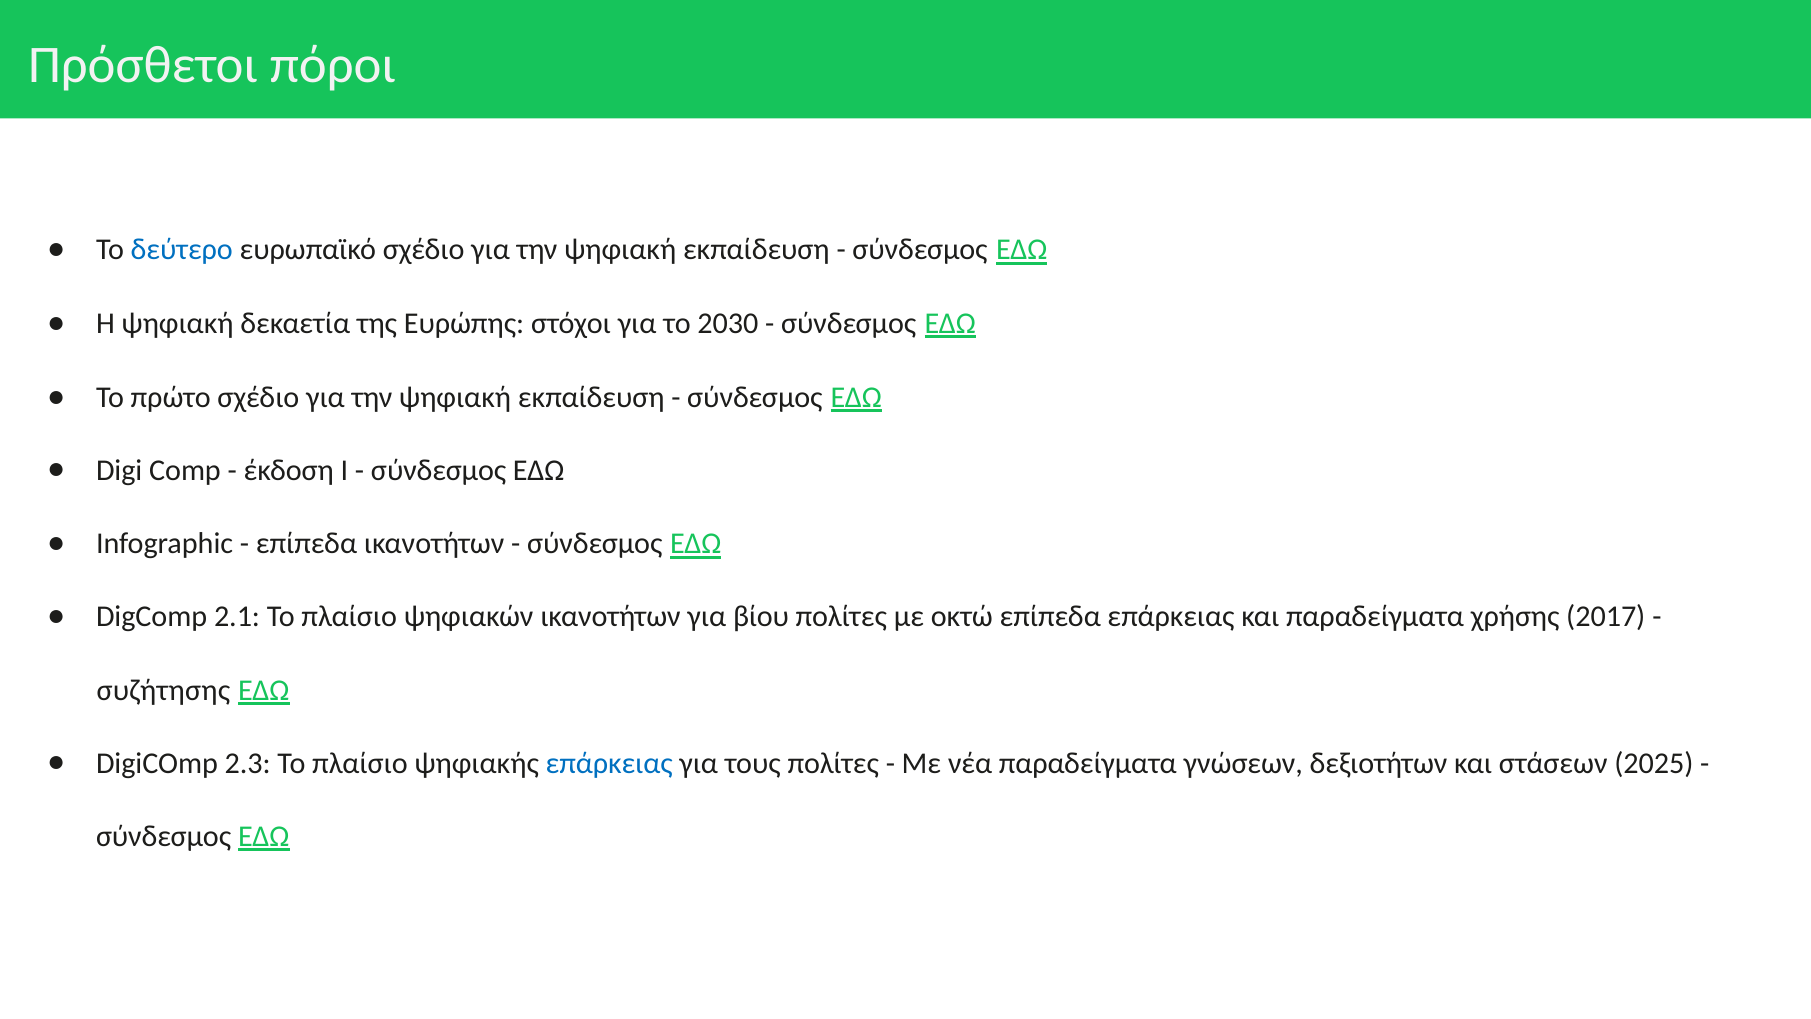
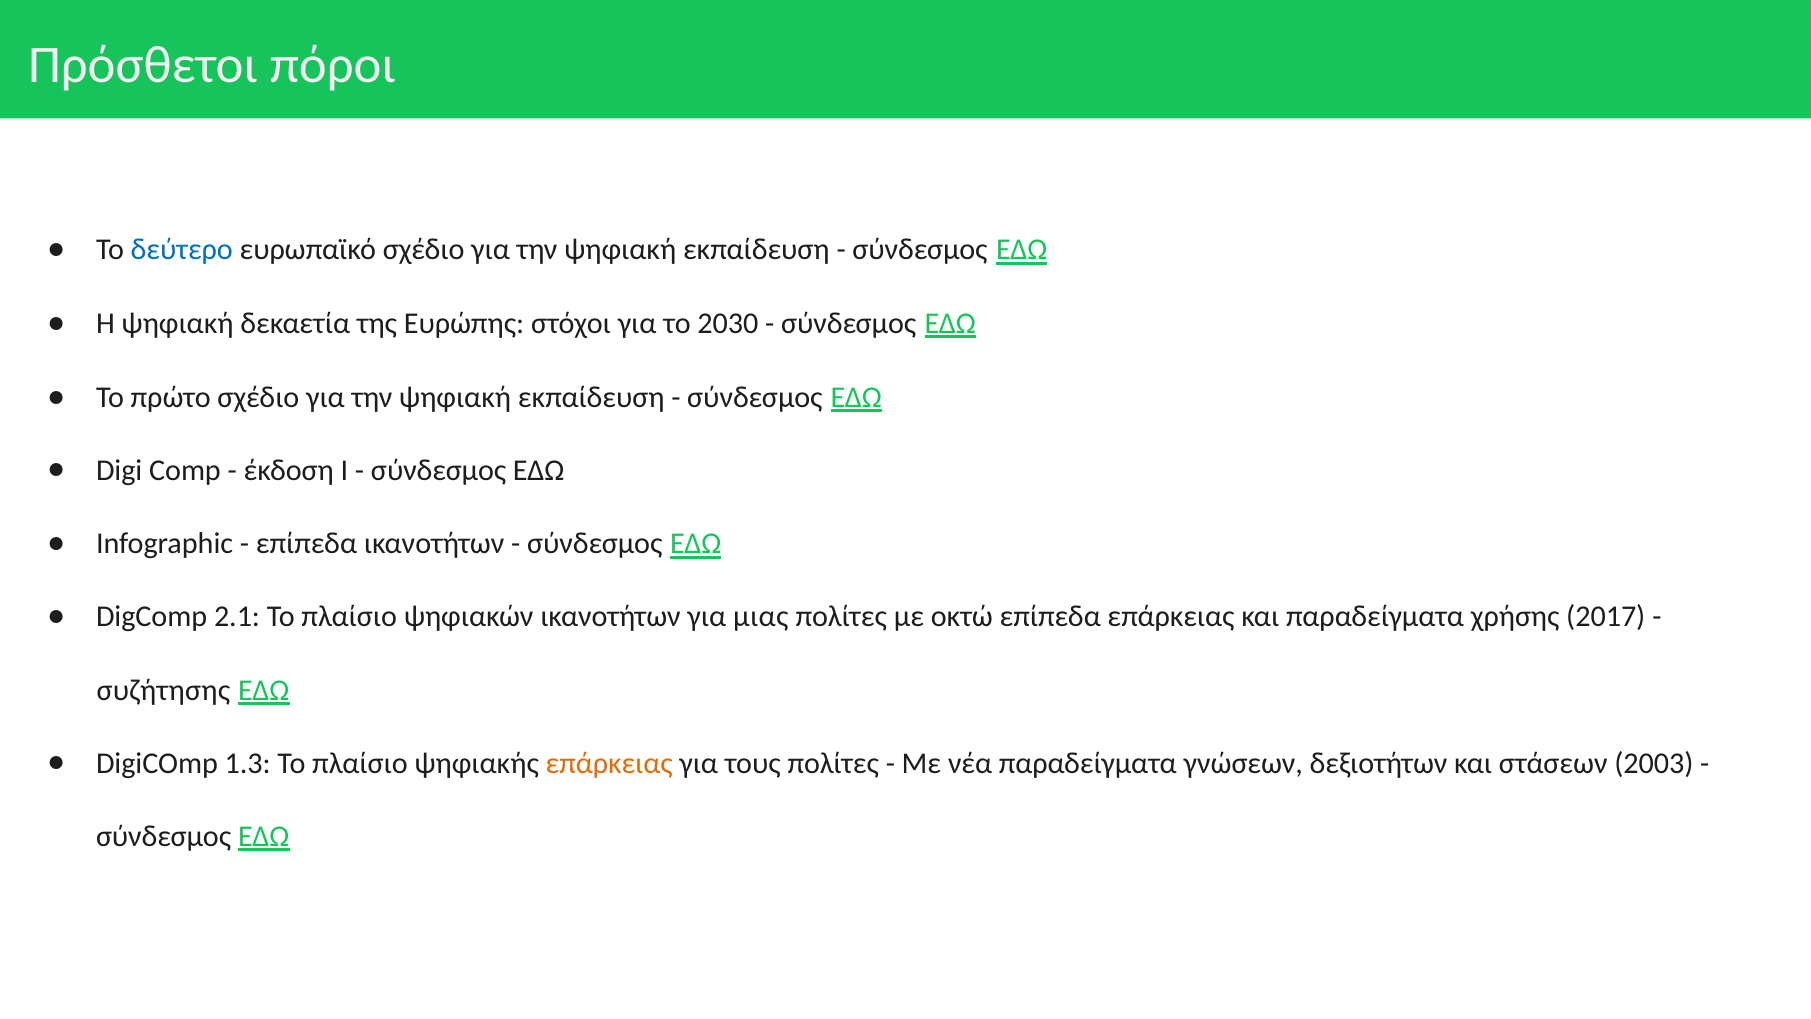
βίου: βίου -> μιας (761, 617)
2.3: 2.3 -> 1.3 (248, 763)
επάρκειας colour: blue -> orange (609, 763)
2025: 2025 -> 2003 (1654, 763)
